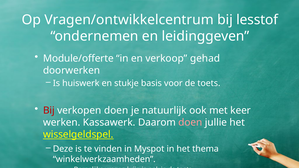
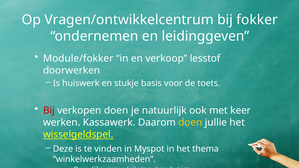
lesstof: lesstof -> fokker (257, 20)
Module/offerte: Module/offerte -> Module/fokker (78, 58)
gehad: gehad -> lesstof (205, 58)
doen colour: pink -> yellow (190, 123)
